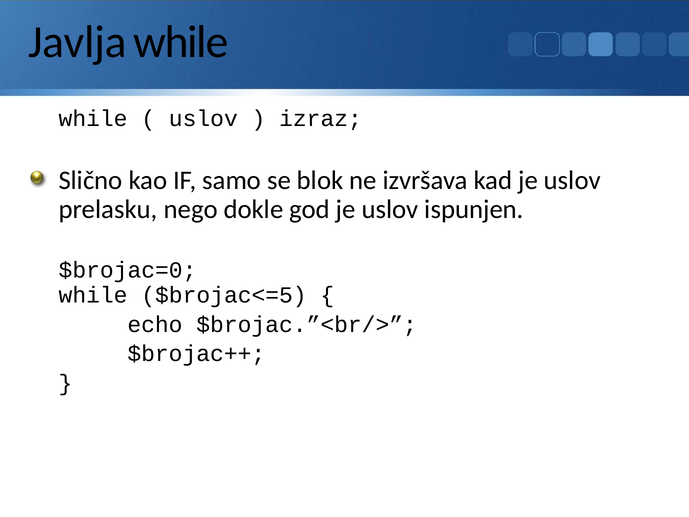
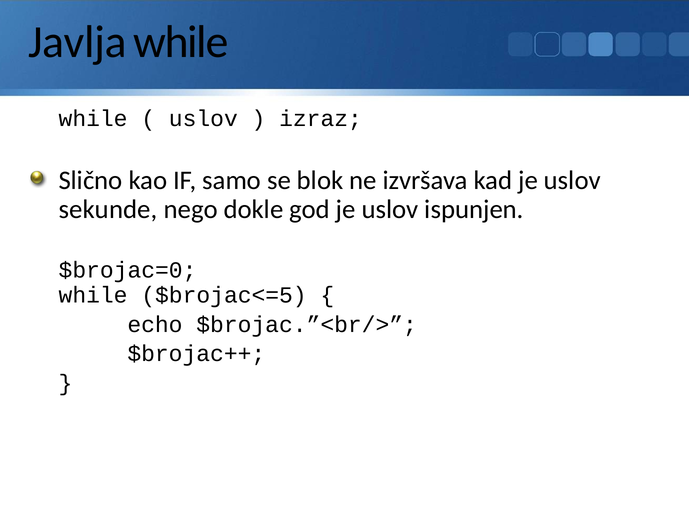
prelasku: prelasku -> sekunde (108, 209)
